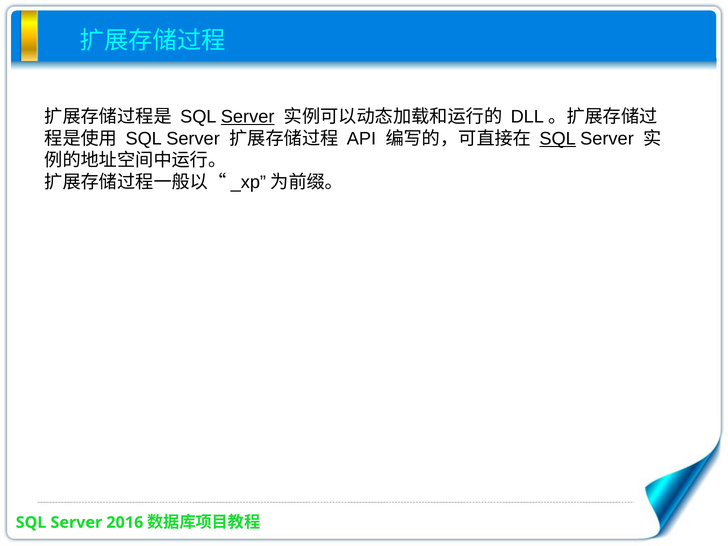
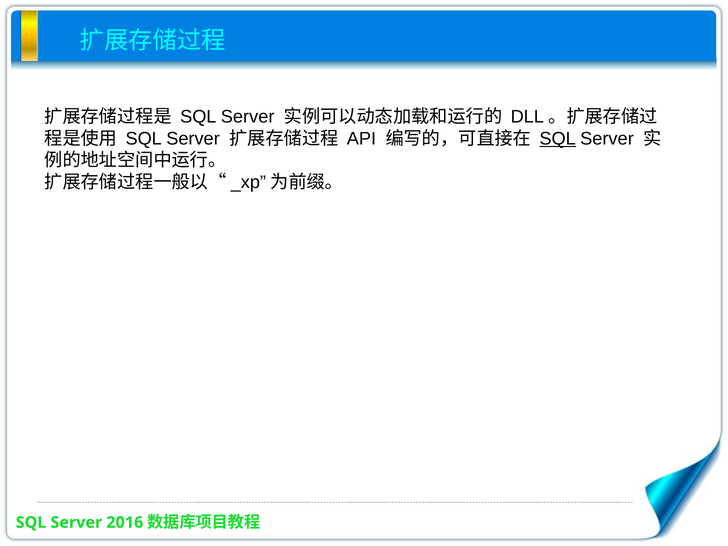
Server underline: present -> none (248, 117)
